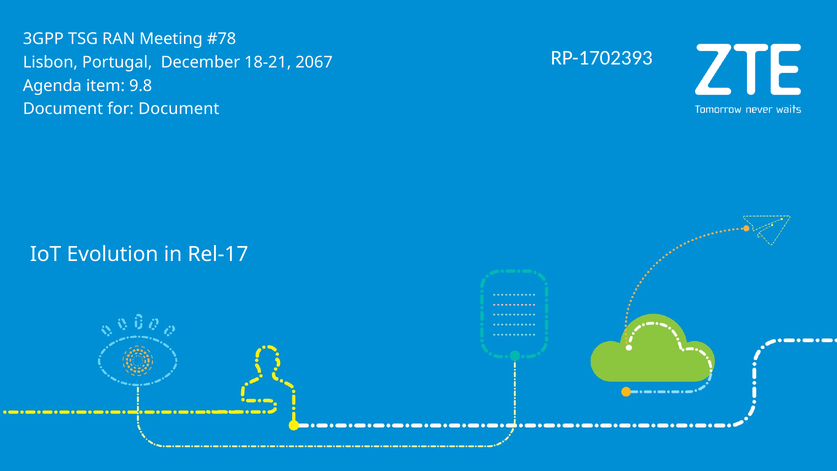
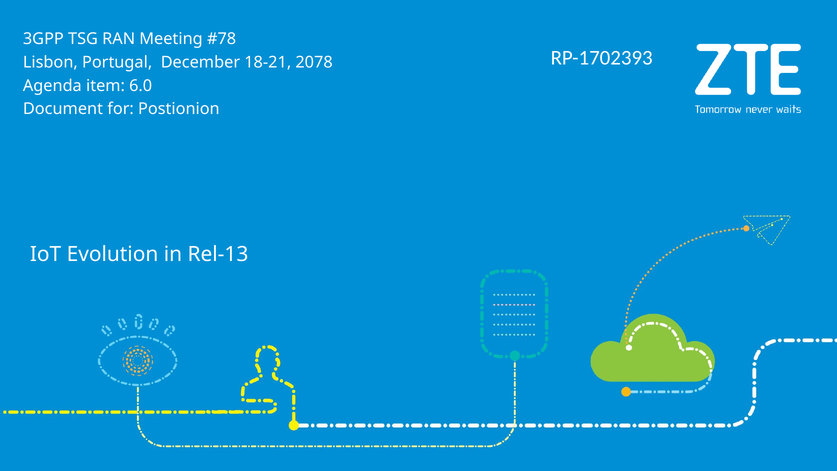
2067: 2067 -> 2078 (314, 62)
9.8: 9.8 -> 6.0 (141, 86)
for Document: Document -> Postionion (179, 109)
Rel-17: Rel-17 -> Rel-13 (218, 254)
